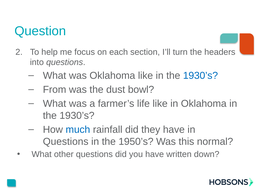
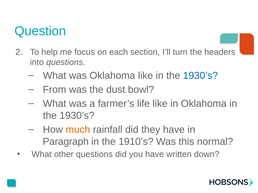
much colour: blue -> orange (78, 130)
Questions: Questions -> Paragraph (66, 142)
1950’s: 1950’s -> 1910’s (136, 142)
